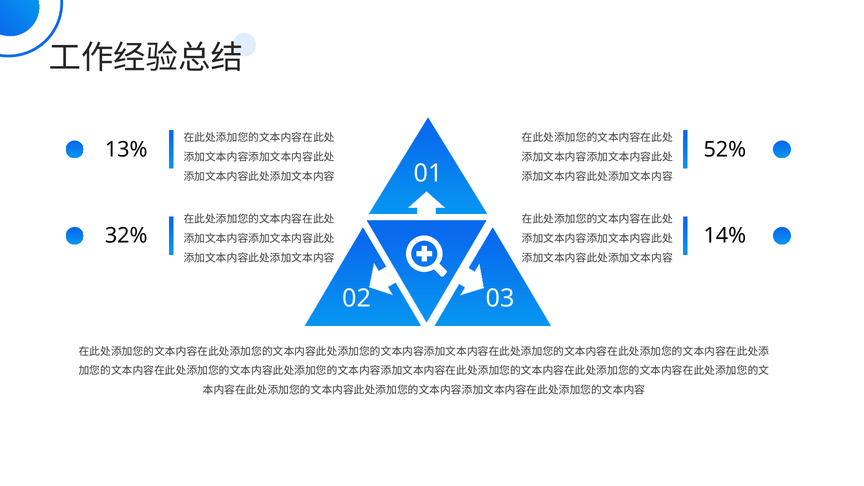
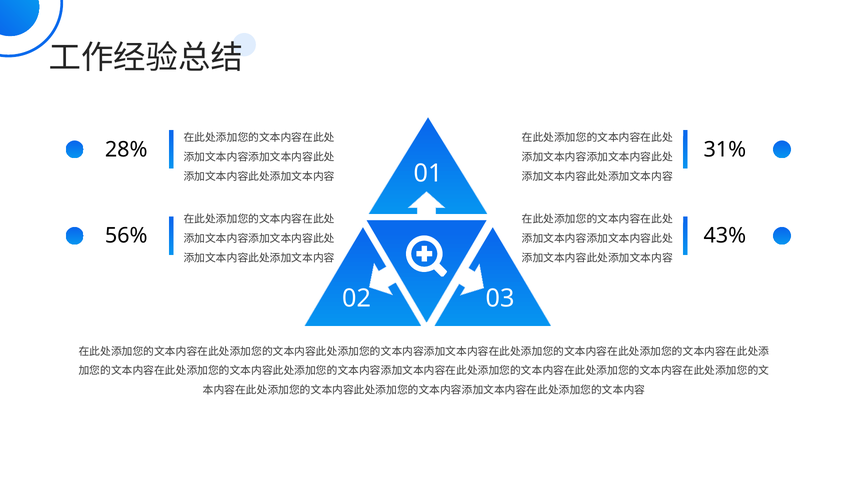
13%: 13% -> 28% (126, 149)
52%: 52% -> 31% (725, 149)
32%: 32% -> 56% (126, 236)
14%: 14% -> 43% (725, 236)
